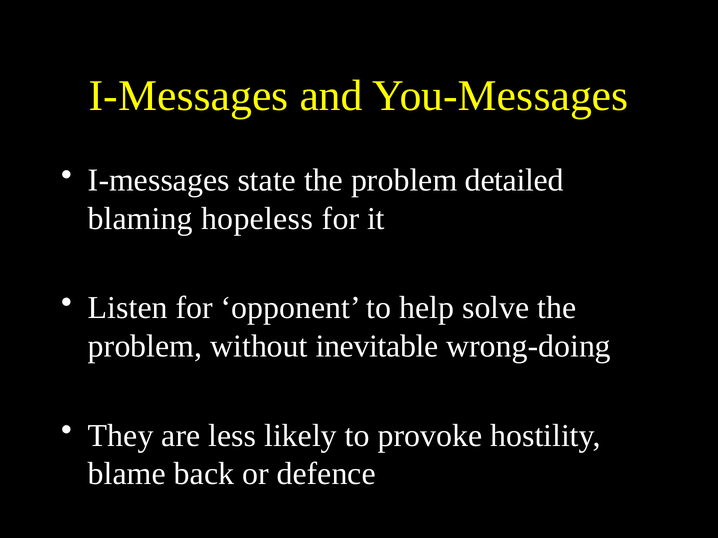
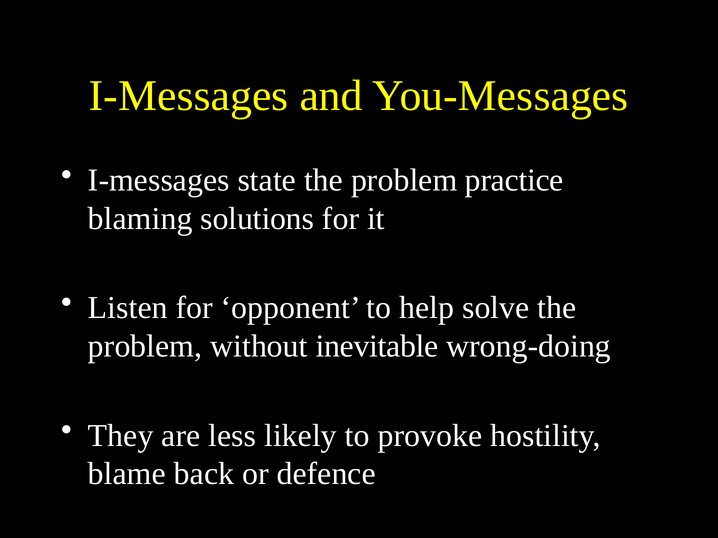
detailed: detailed -> practice (514, 181)
hopeless: hopeless -> solutions (257, 219)
